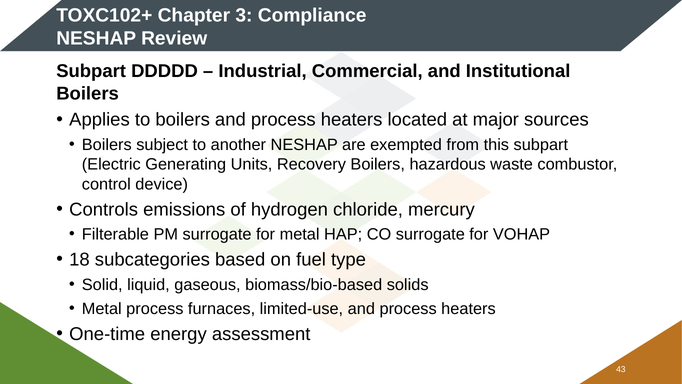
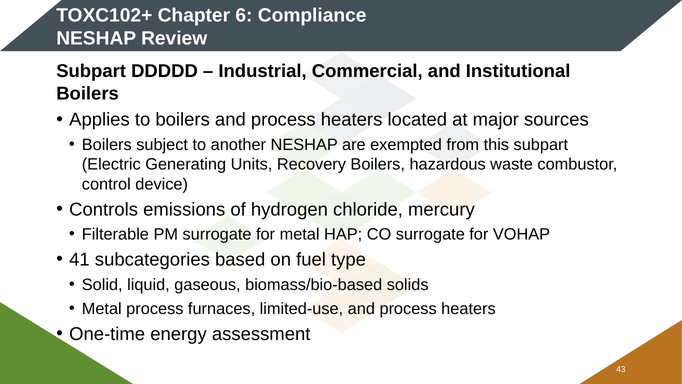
3: 3 -> 6 (244, 15)
18: 18 -> 41 (79, 260)
